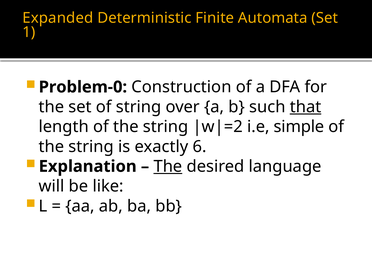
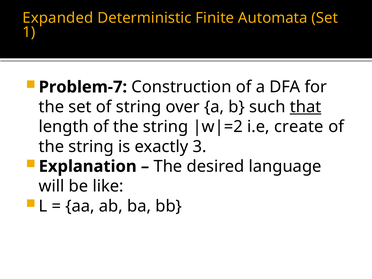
Problem-0: Problem-0 -> Problem-7 (83, 87)
simple: simple -> create (299, 127)
6: 6 -> 3 (199, 147)
The underline: present -> none (168, 166)
